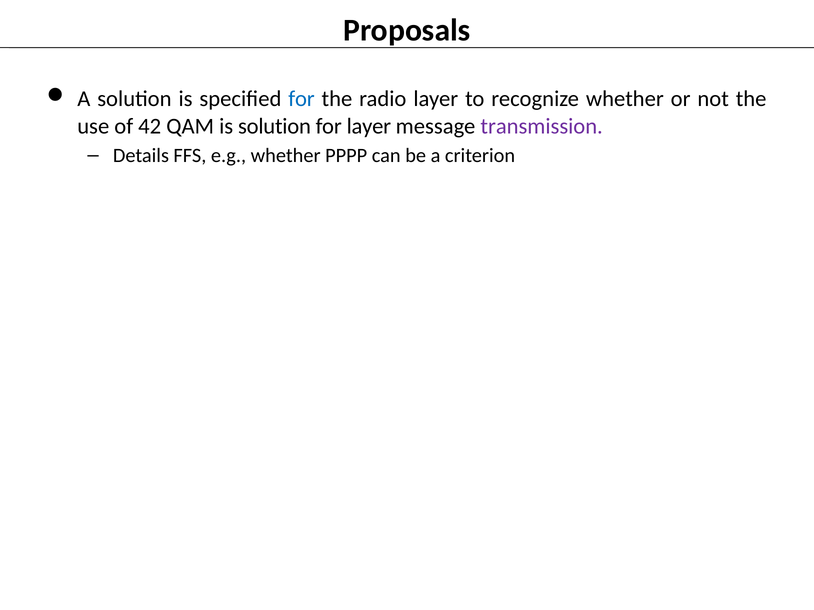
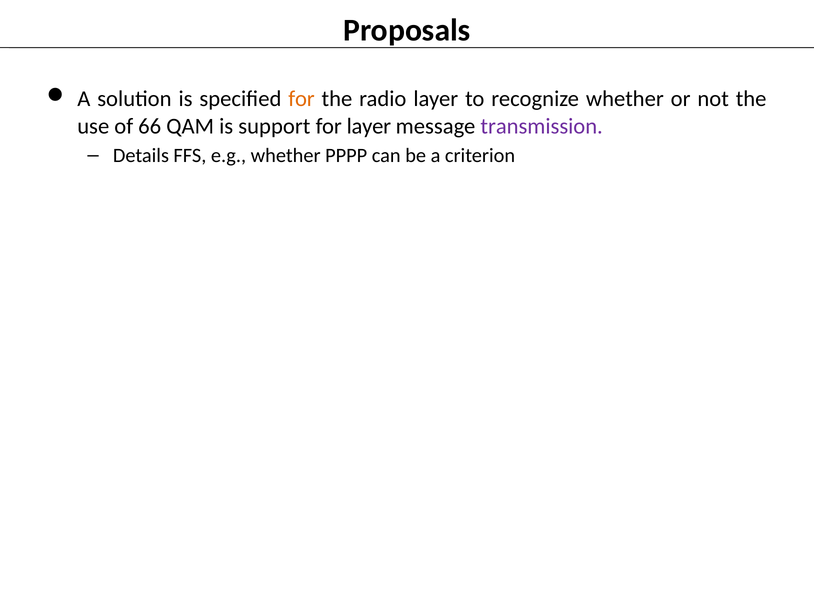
for colour: blue -> orange (302, 99)
42: 42 -> 66 (150, 126)
is solution: solution -> support (274, 126)
